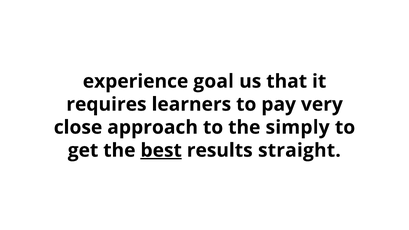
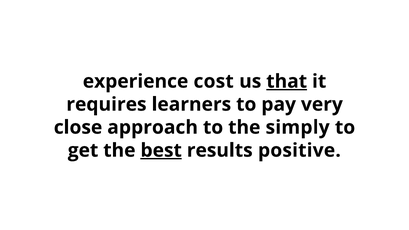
goal: goal -> cost (214, 81)
that underline: none -> present (287, 81)
straight: straight -> positive (299, 150)
